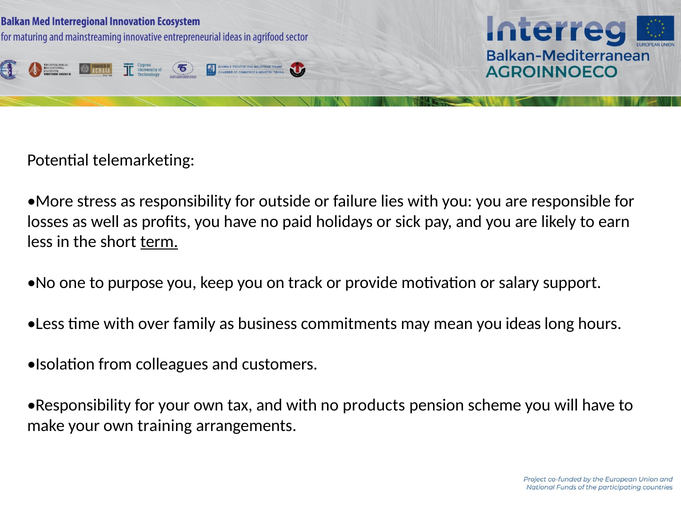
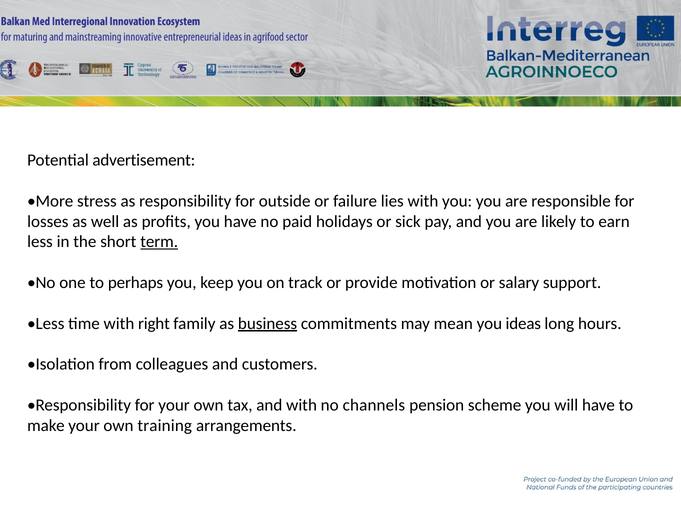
telemarketing: telemarketing -> advertisement (144, 160)
purpose: purpose -> perhaps (136, 283)
over: over -> right (154, 324)
business underline: none -> present (268, 324)
products: products -> channels (374, 406)
